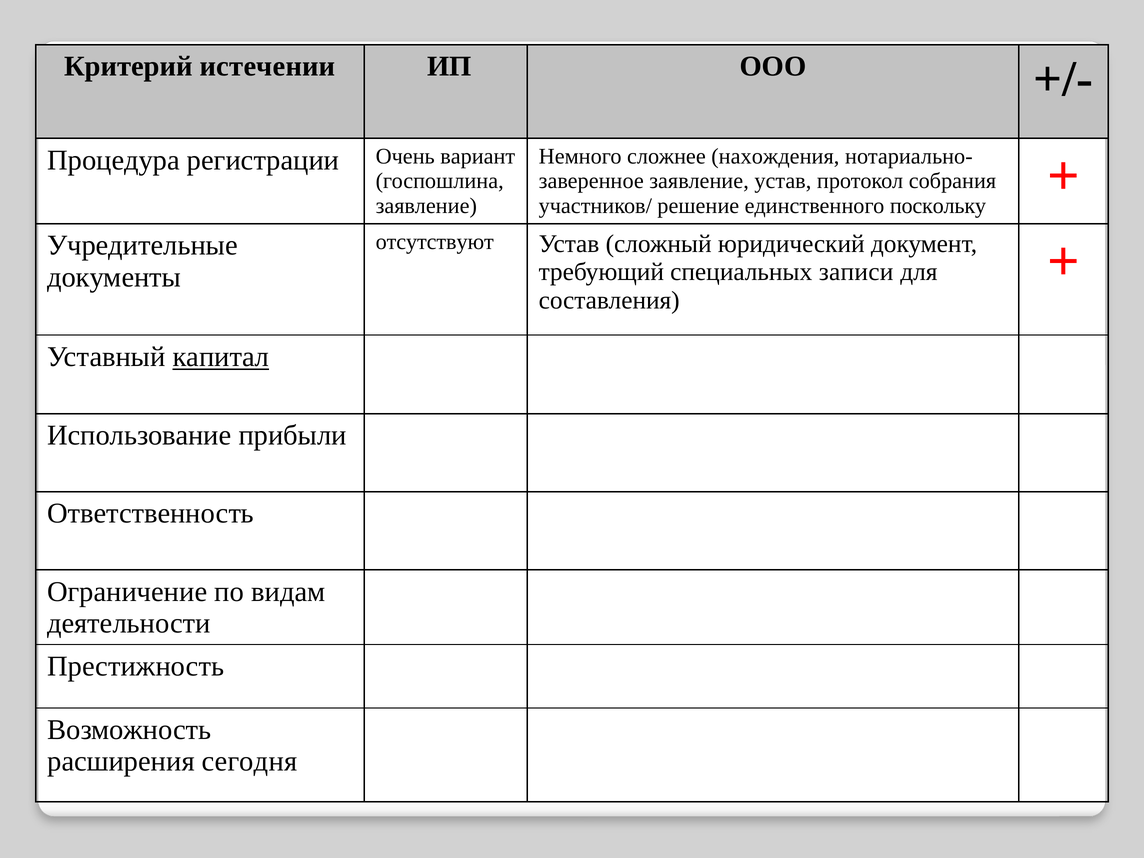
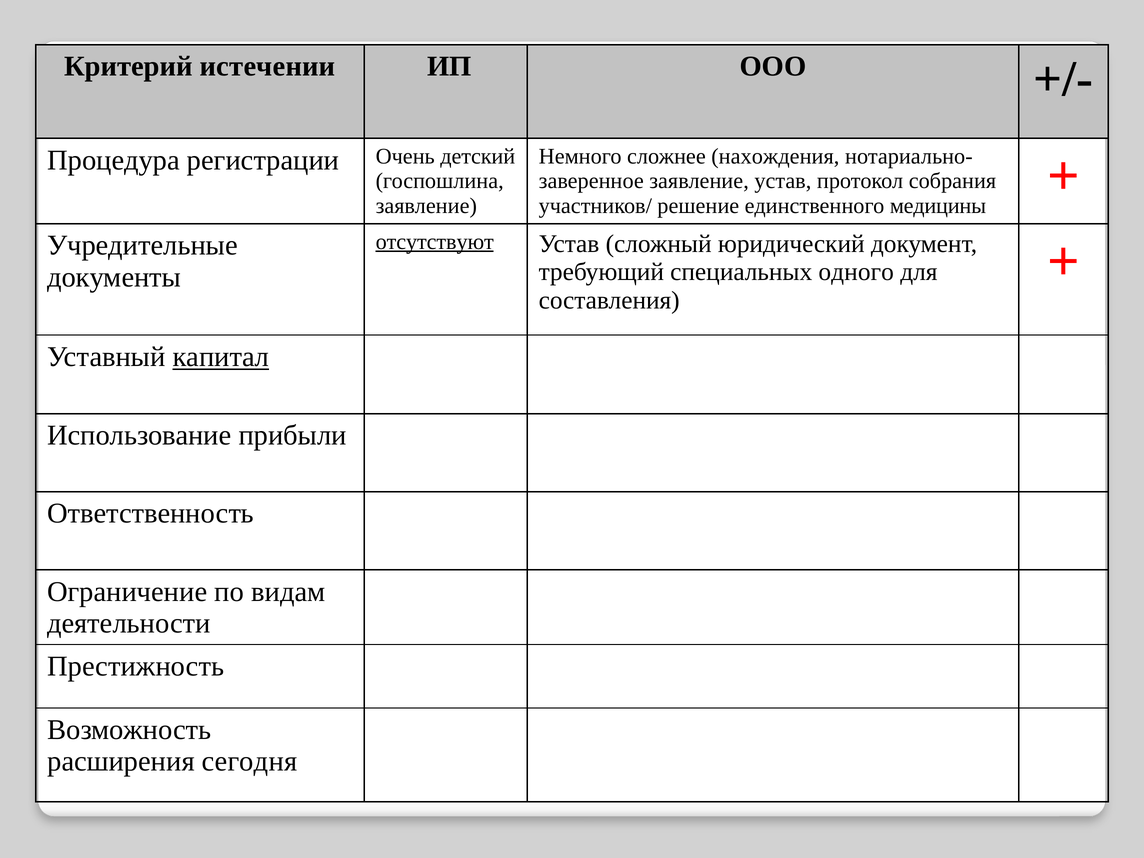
вариант: вариант -> детский (478, 157)
поскольку: поскольку -> медицины (938, 206)
отсутствуют underline: none -> present (435, 242)
записи: записи -> одного (856, 272)
